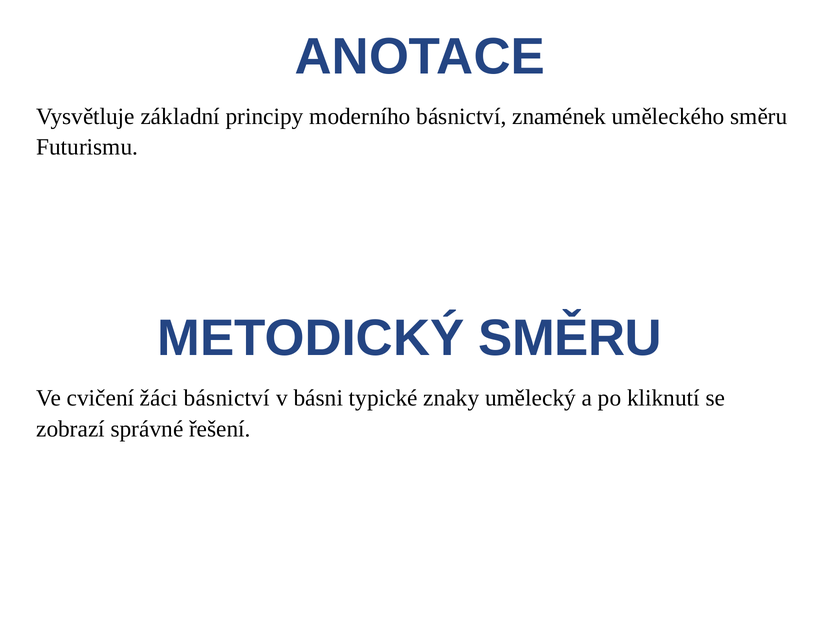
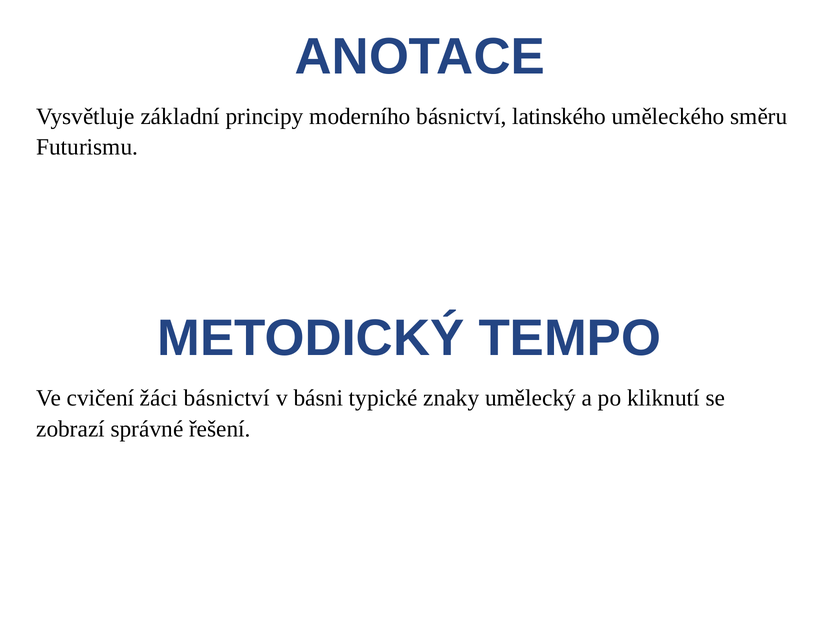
znamének: znamének -> latinského (559, 116)
METODICKÝ SMĚRU: SMĚRU -> TEMPO (570, 338)
